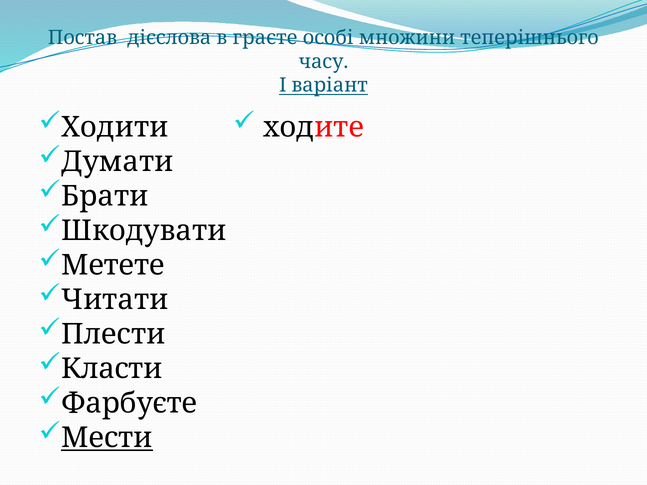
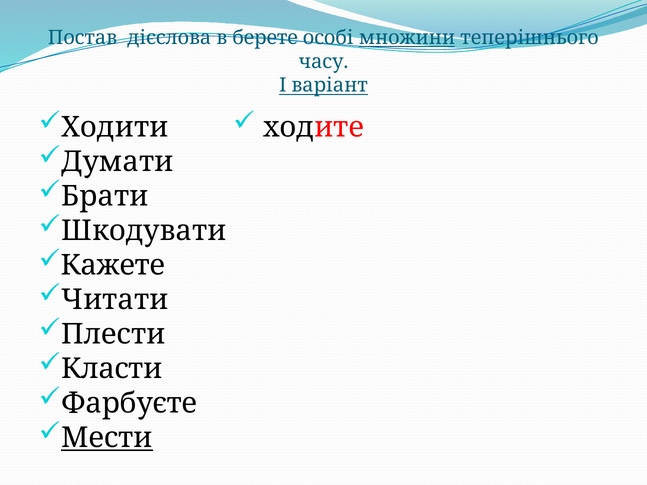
граєте: граєте -> берете (265, 38)
множини underline: none -> present (407, 38)
Метете: Метете -> Кажете (113, 266)
